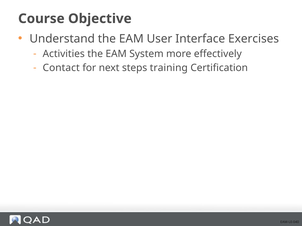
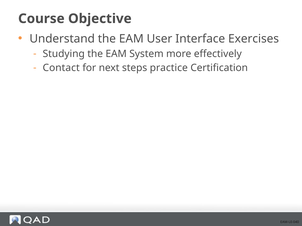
Activities: Activities -> Studying (64, 54)
training: training -> practice (169, 68)
